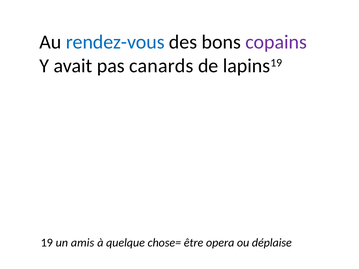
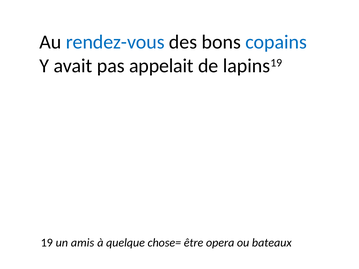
copains colour: purple -> blue (276, 42)
canards: canards -> appelait (161, 66)
déplaise: déplaise -> bateaux (272, 243)
